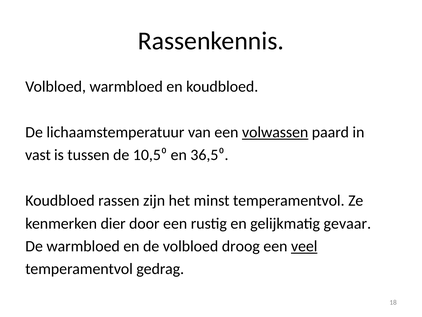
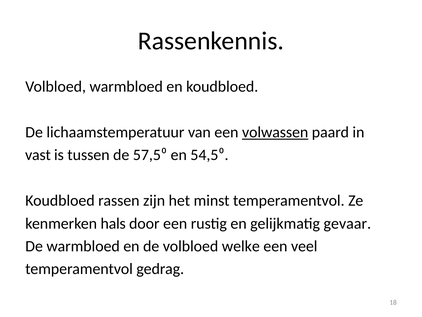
10,5⁰: 10,5⁰ -> 57,5⁰ (150, 155)
36,5⁰: 36,5⁰ -> 54,5⁰ (209, 155)
dier: dier -> hals (113, 223)
droog: droog -> welke (241, 246)
veel underline: present -> none (304, 246)
